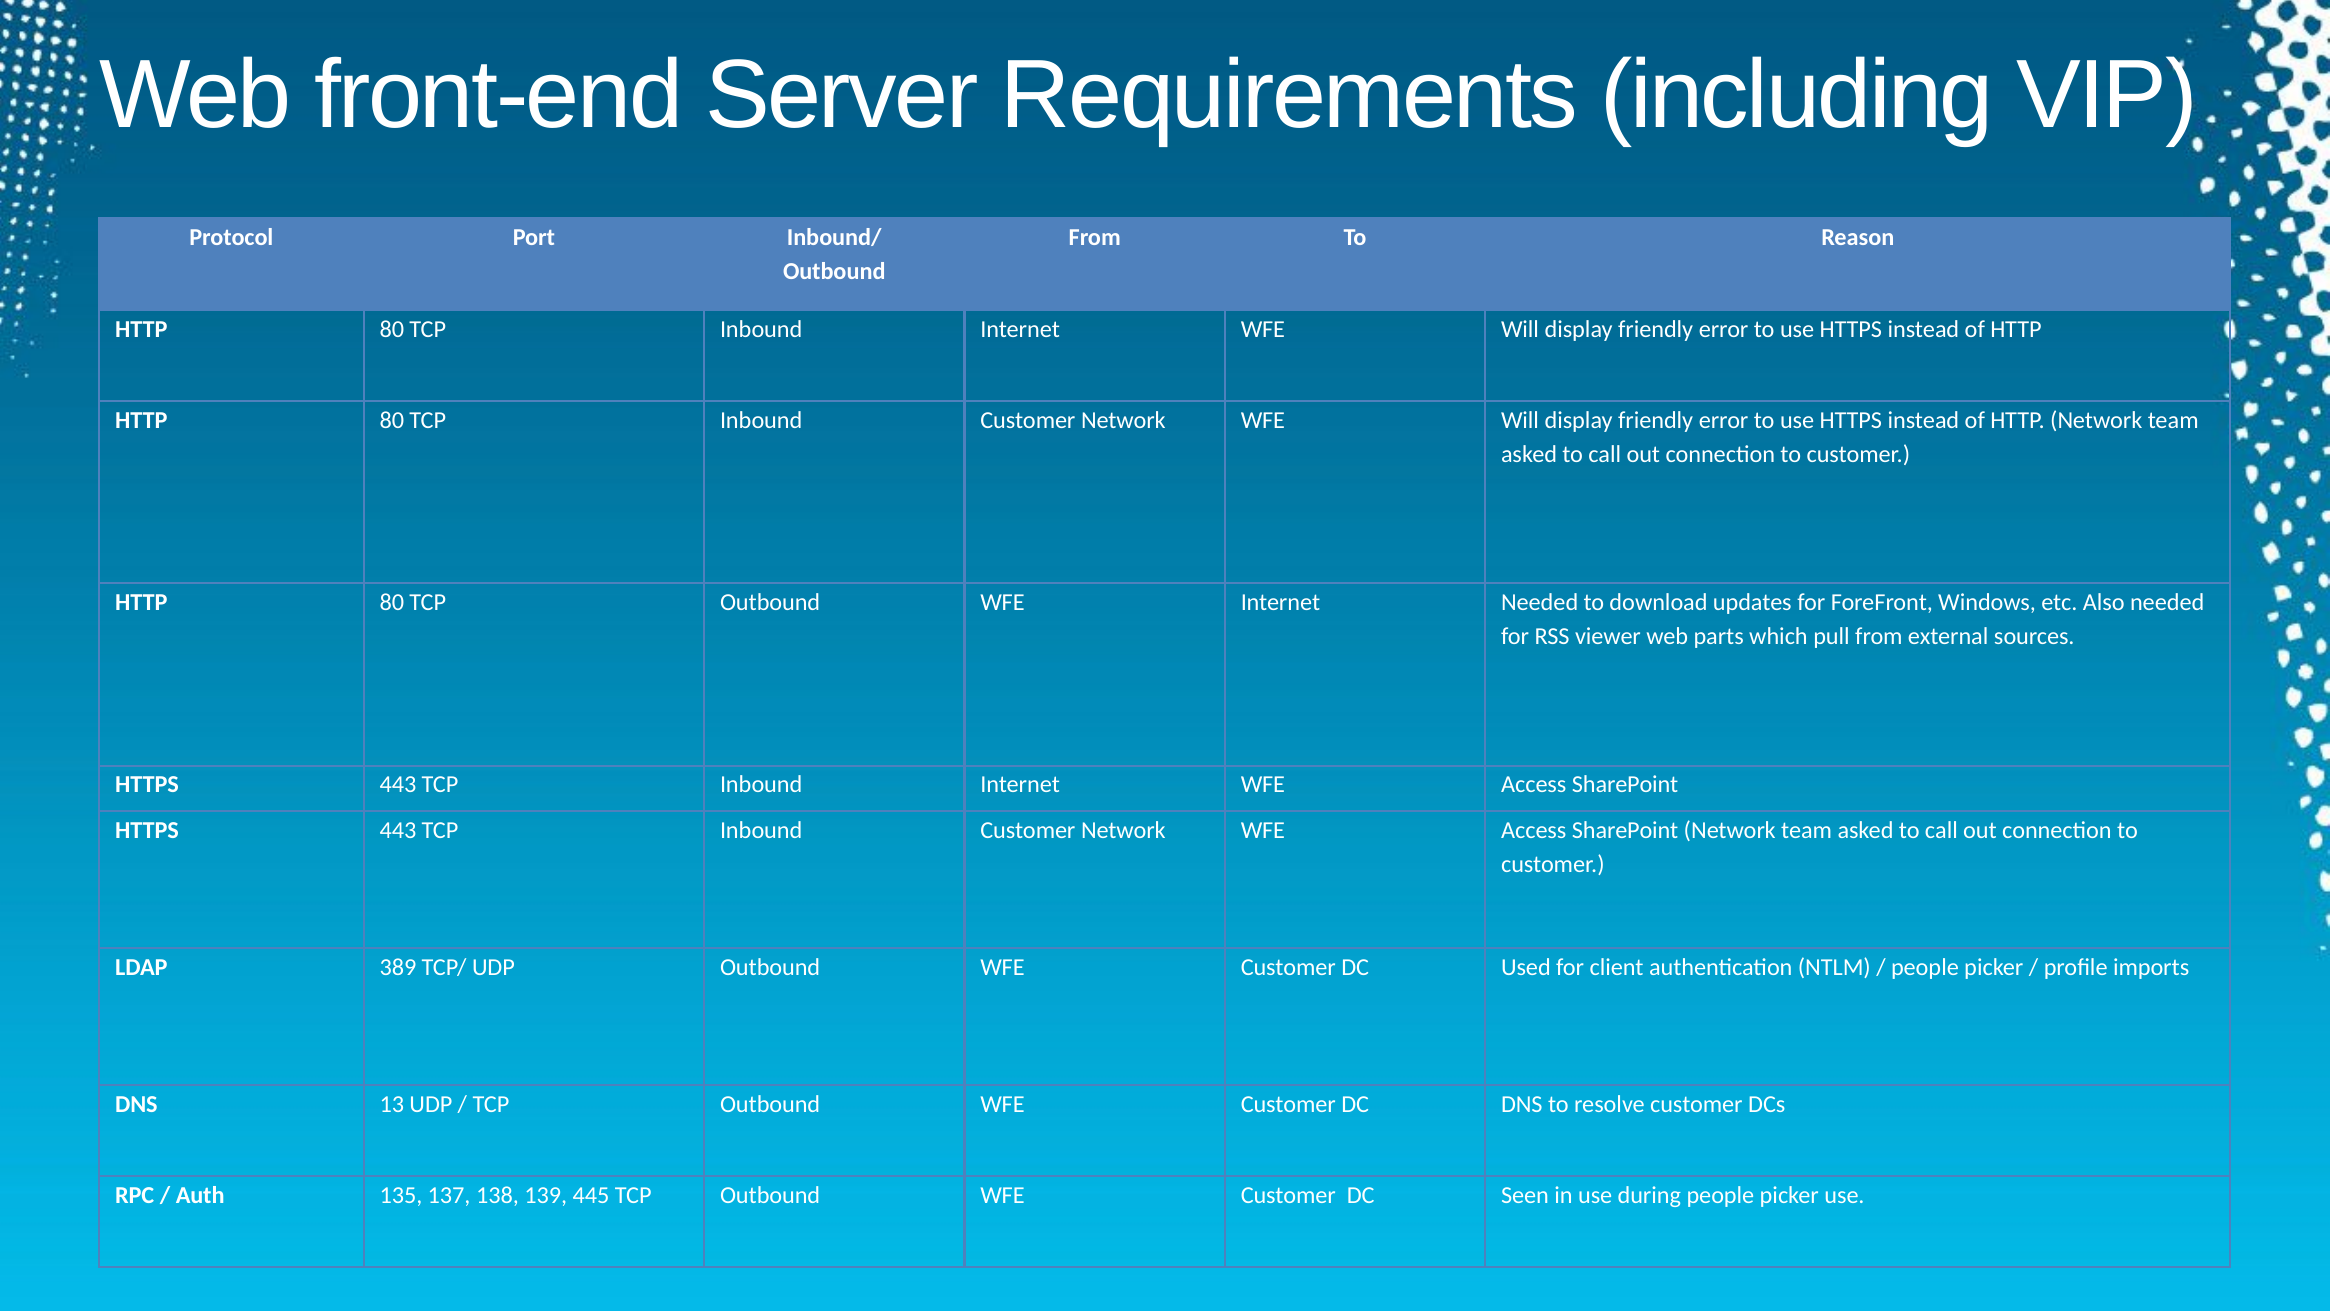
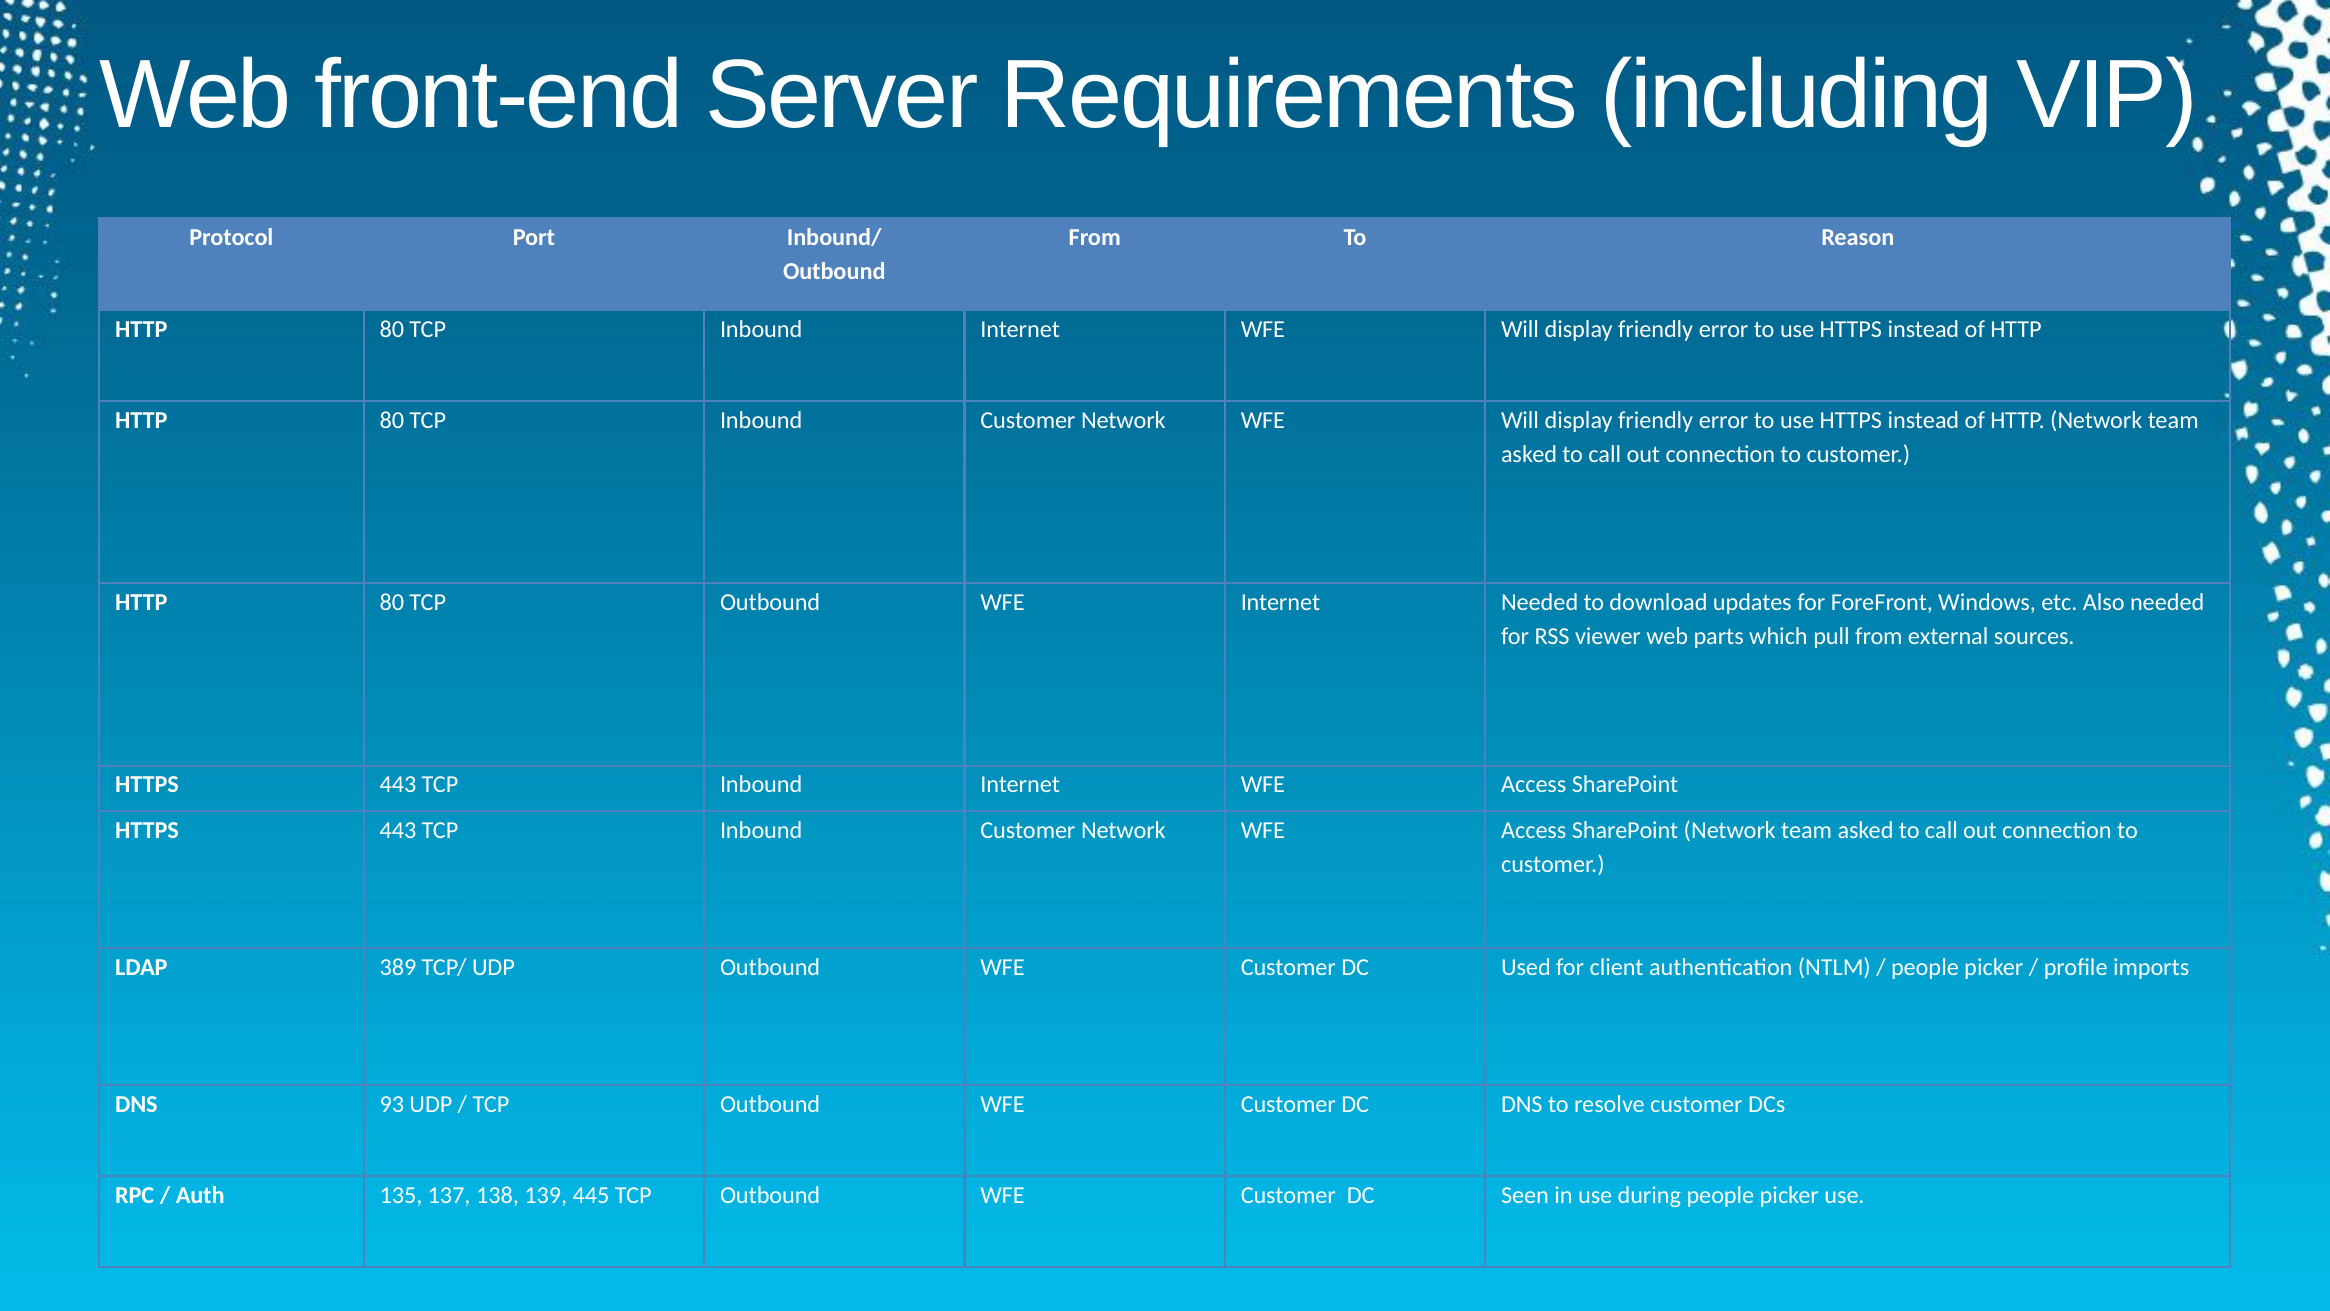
13: 13 -> 93 (392, 1104)
